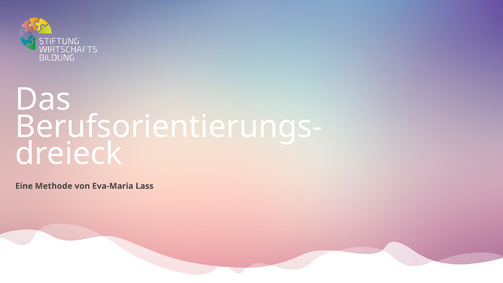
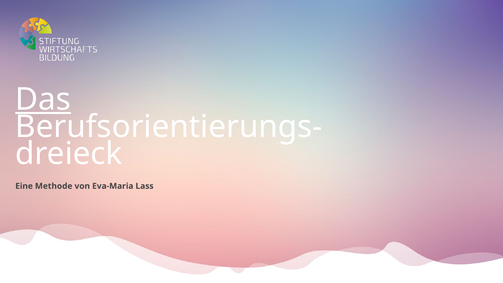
Das underline: none -> present (43, 99)
